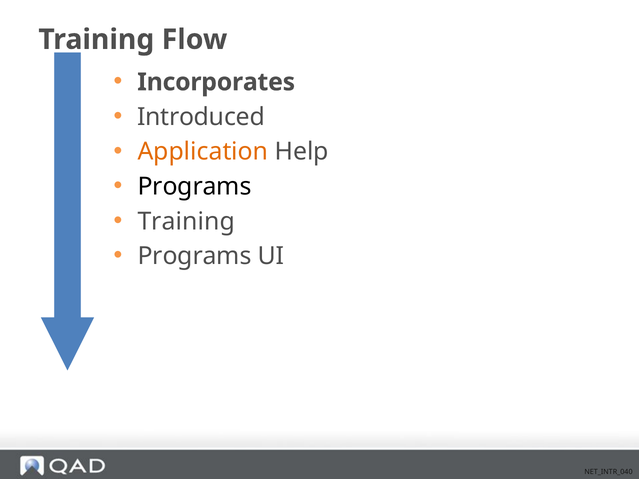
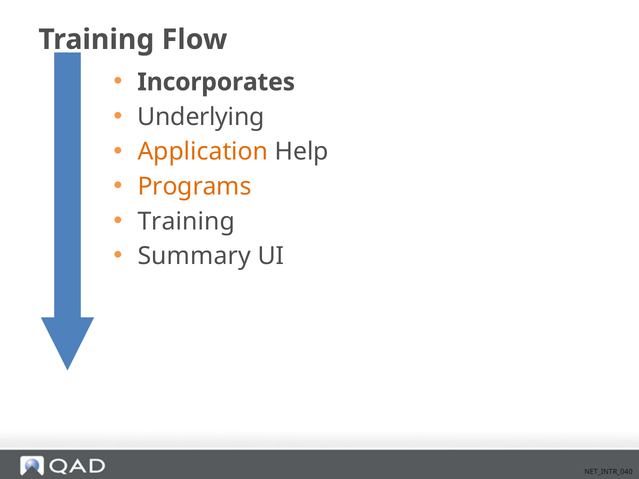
Introduced: Introduced -> Underlying (201, 117)
Programs colour: black -> orange (194, 187)
Programs: Programs -> Summary (194, 256)
